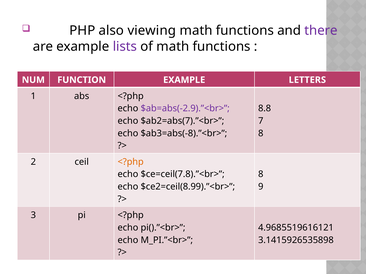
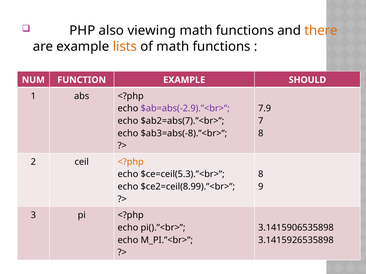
there colour: purple -> orange (321, 31)
lists colour: purple -> orange (125, 47)
LETTERS: LETTERS -> SHOULD (307, 80)
8.8: 8.8 -> 7.9 (265, 109)
$ce=ceil(7.8).”<br>: $ce=ceil(7.8).”<br> -> $ce=ceil(5.3).”<br> (183, 175)
4.9685519616121: 4.9685519616121 -> 3.1415906535898 (296, 228)
